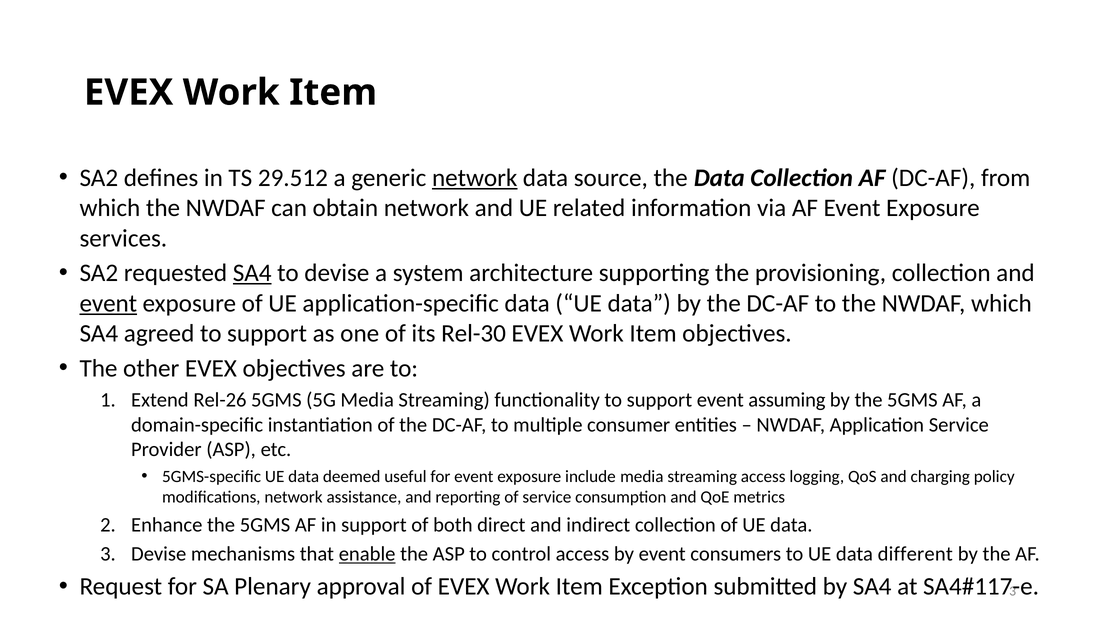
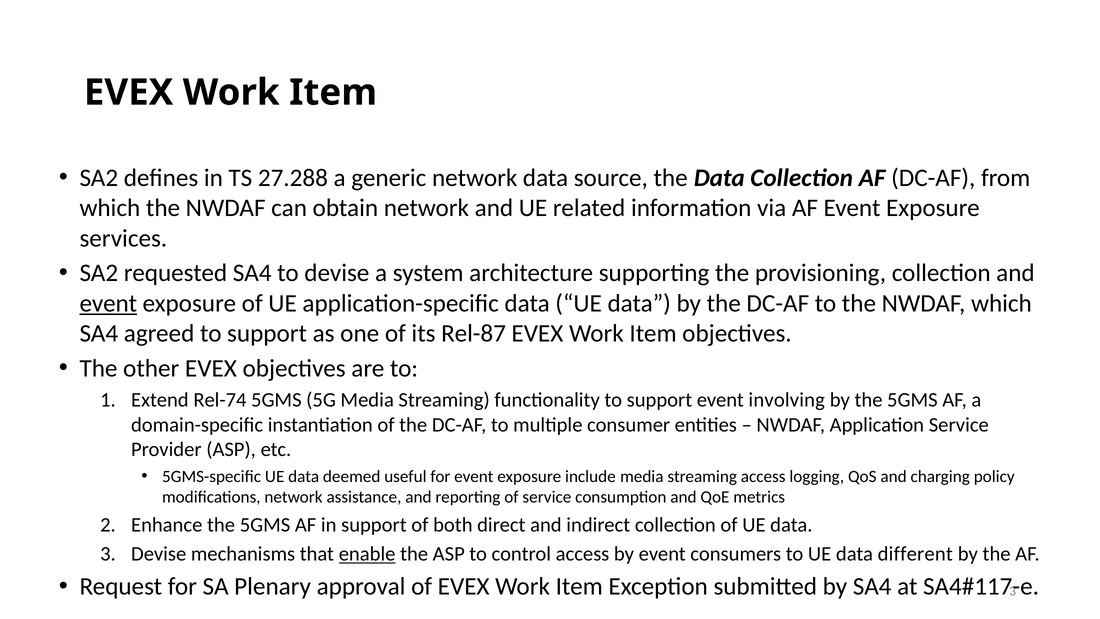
29.512: 29.512 -> 27.288 (293, 178)
network underline: present -> none (475, 178)
SA4 underline: present -> none (252, 273)
Rel-30: Rel-30 -> Rel-87 (474, 333)
Rel-26: Rel-26 -> Rel-74 (220, 400)
assuming: assuming -> involving (787, 400)
